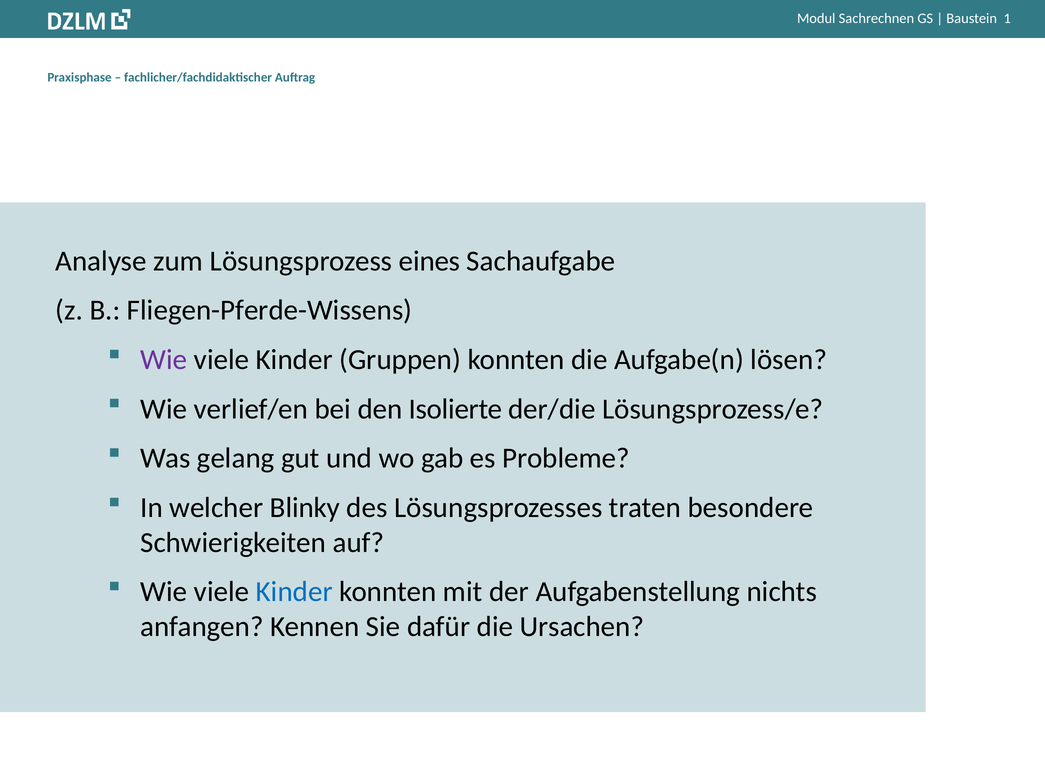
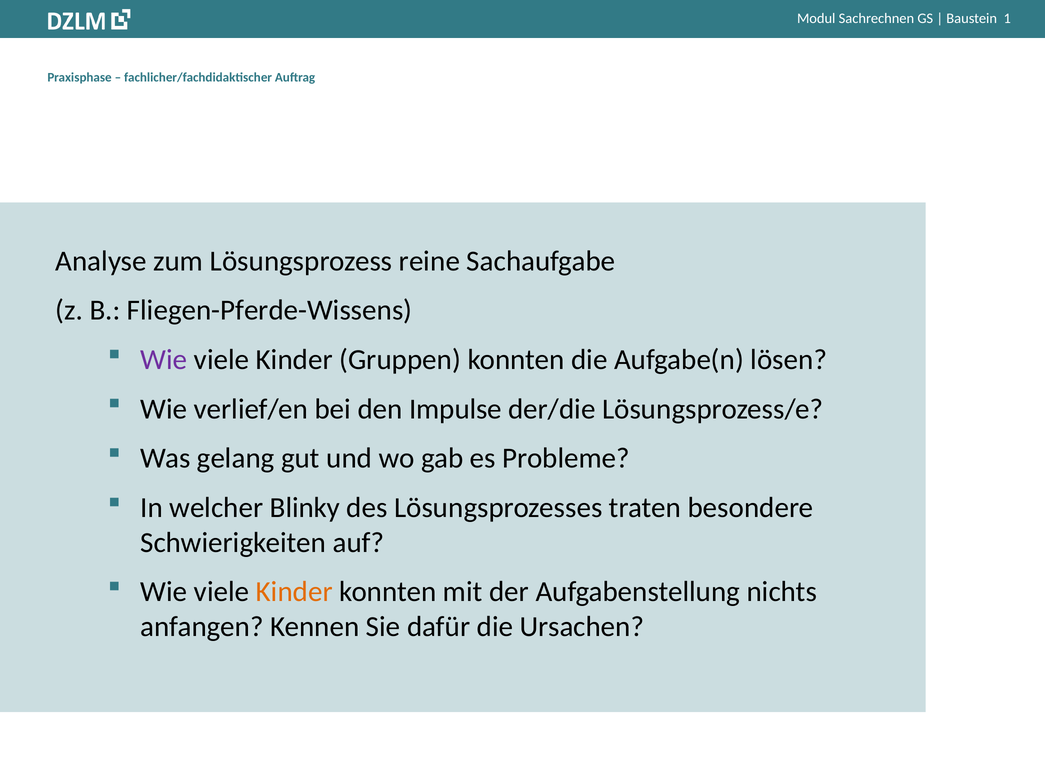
eines: eines -> reine (429, 261)
Isolierte: Isolierte -> Impulse (456, 409)
Kinder colour: blue -> orange (294, 592)
